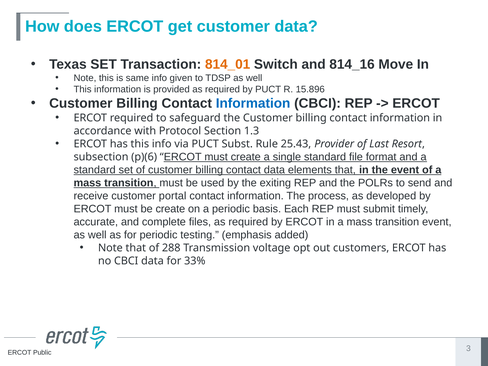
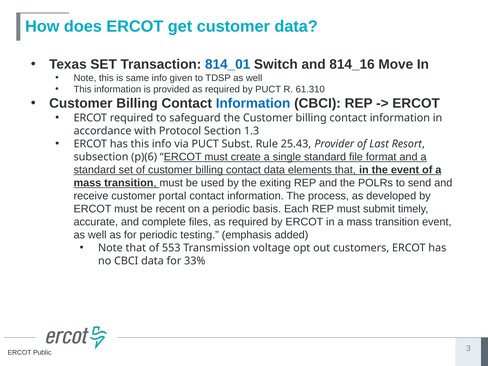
814_01 colour: orange -> blue (228, 64)
15.896: 15.896 -> 61.310 (310, 89)
be create: create -> recent (170, 209)
288: 288 -> 553 (171, 248)
